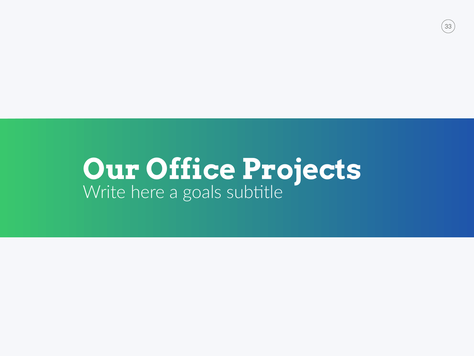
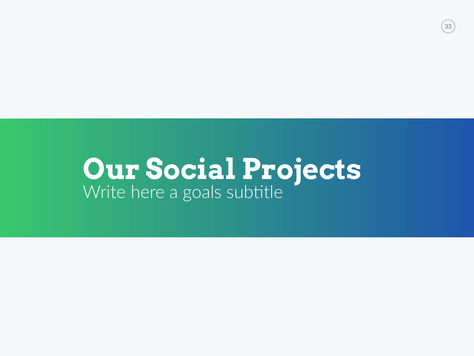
Office: Office -> Social (191, 169)
